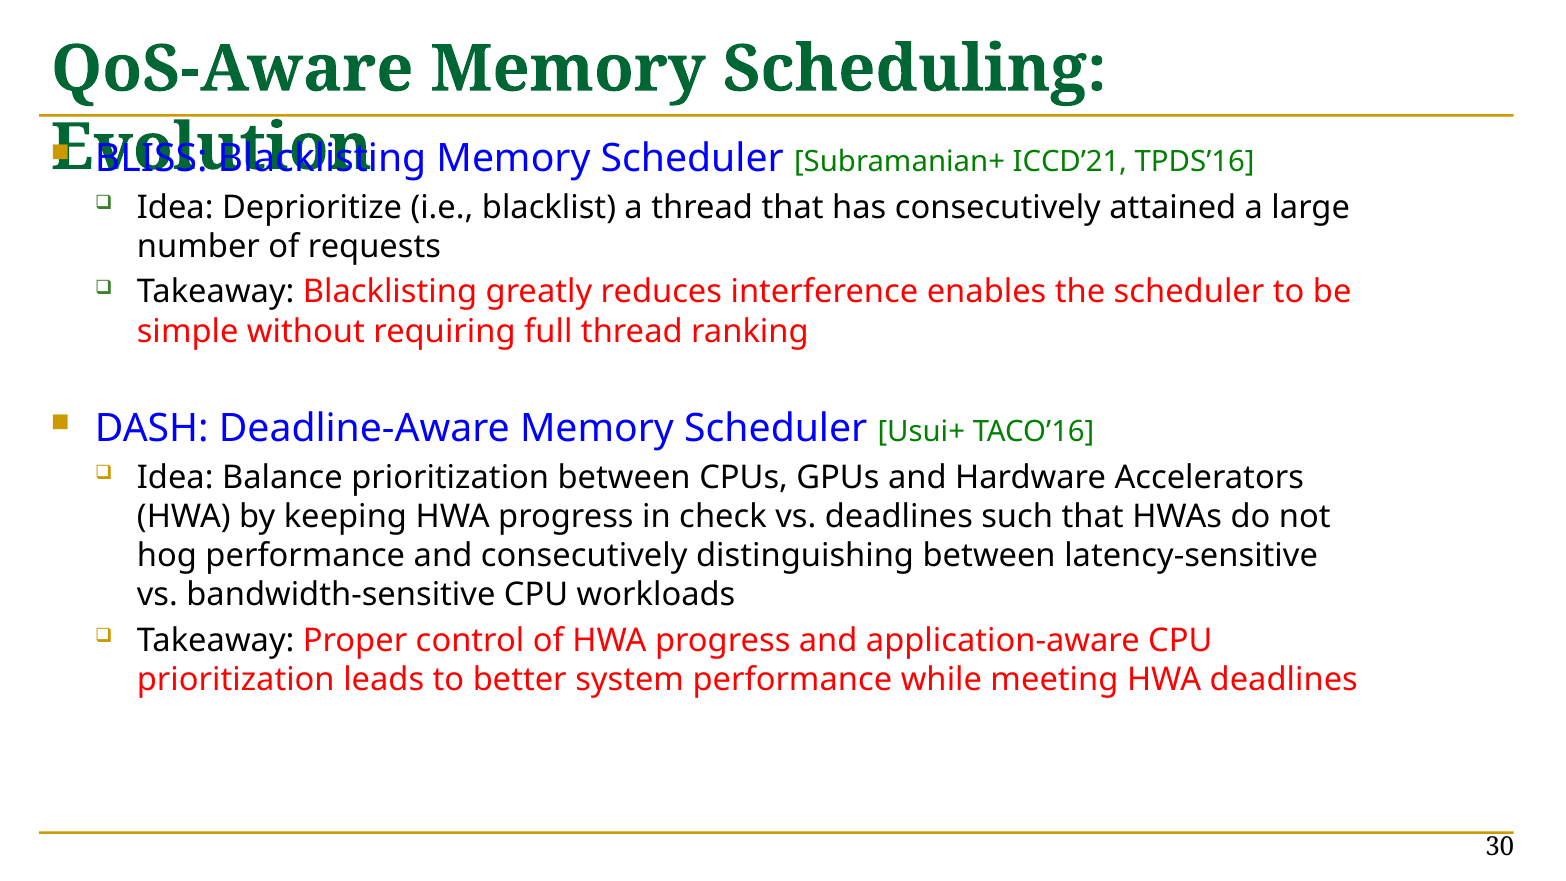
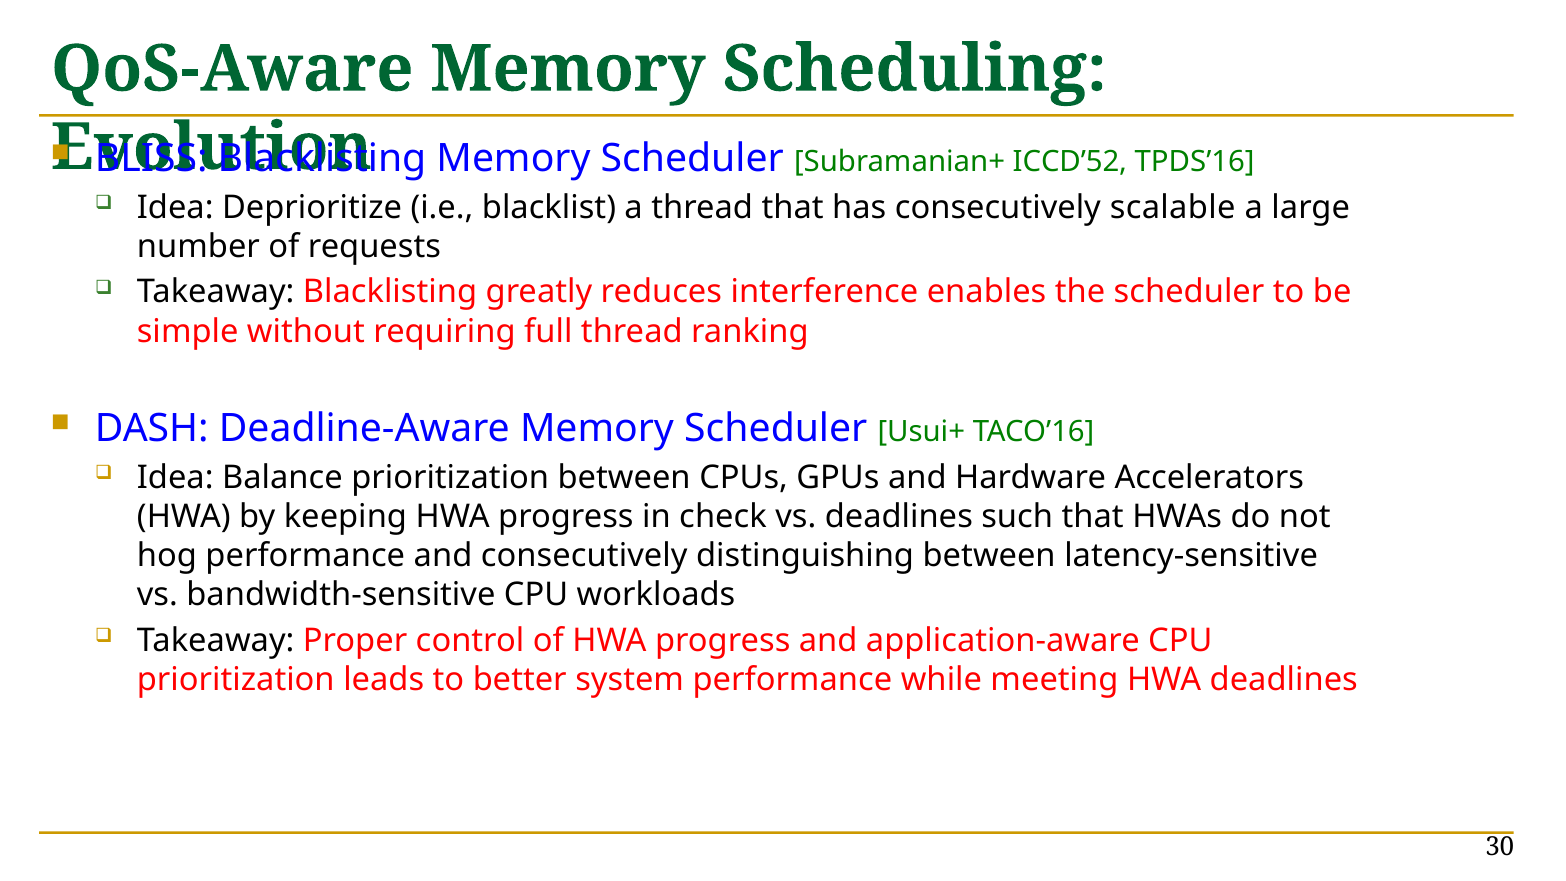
ICCD’21: ICCD’21 -> ICCD’52 (1070, 161)
attained: attained -> scalable (1173, 207)
